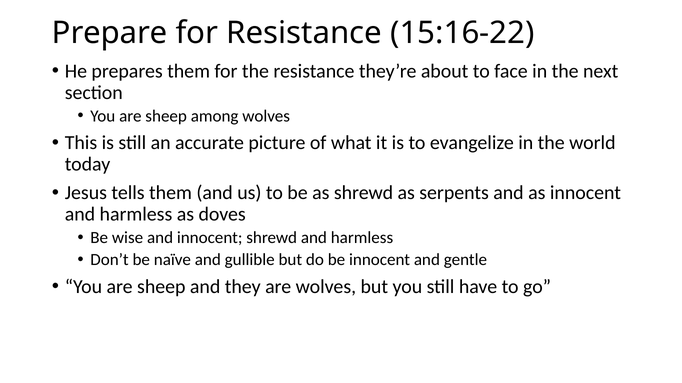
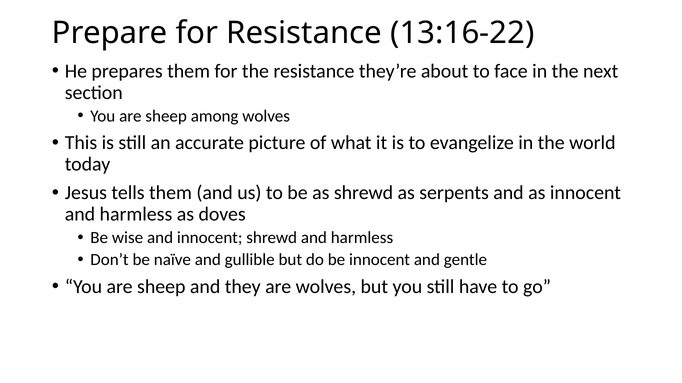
15:16-22: 15:16-22 -> 13:16-22 (462, 33)
